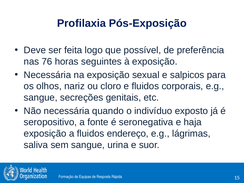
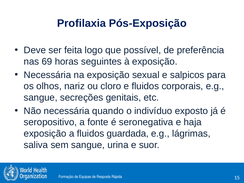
76: 76 -> 69 (47, 62)
endereço: endereço -> guardada (128, 134)
